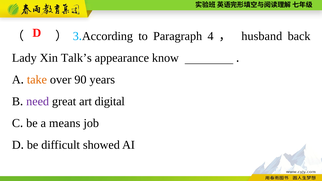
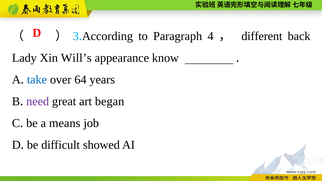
husband: husband -> different (262, 36)
Talk’s: Talk’s -> Will’s (76, 58)
take colour: orange -> blue (37, 80)
90: 90 -> 64 (80, 80)
digital: digital -> began (110, 101)
